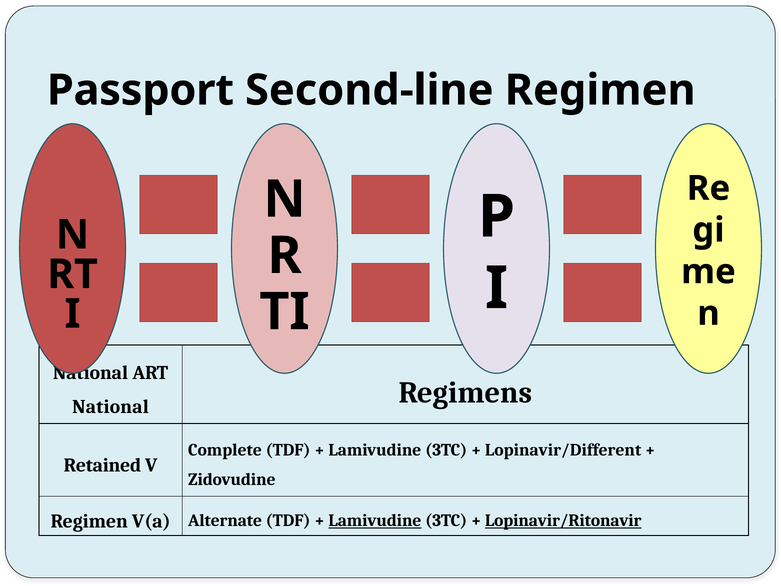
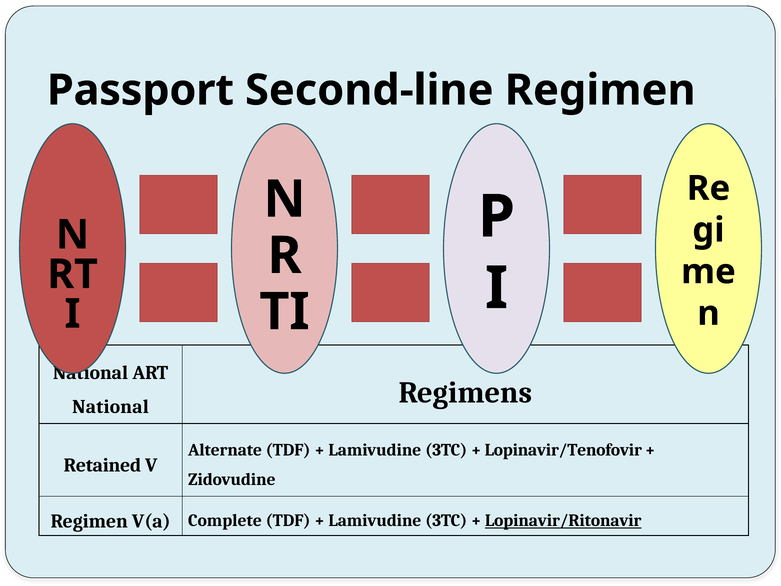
Complete: Complete -> Alternate (225, 450)
Lopinavir/Different: Lopinavir/Different -> Lopinavir/Tenofovir (563, 450)
Alternate: Alternate -> Complete (225, 521)
Lamivudine underline: present -> none (375, 521)
